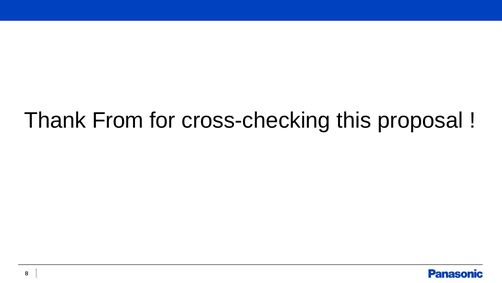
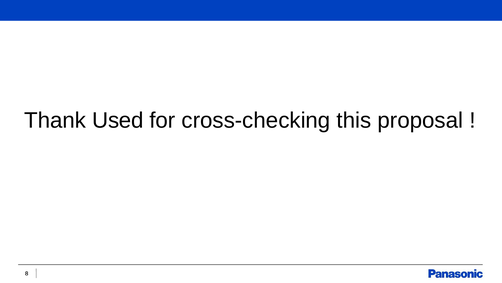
From: From -> Used (118, 120)
